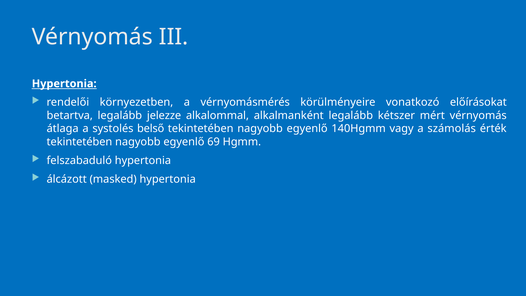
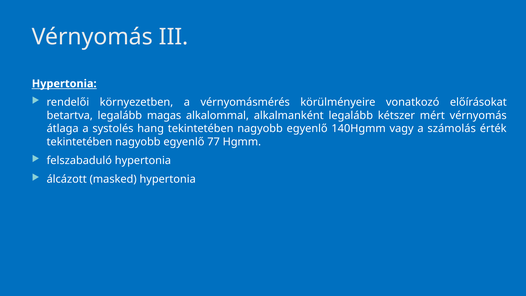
jelezze: jelezze -> magas (164, 115)
belső: belső -> hang (151, 129)
69: 69 -> 77 (214, 142)
